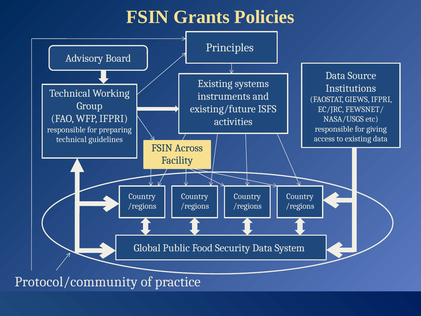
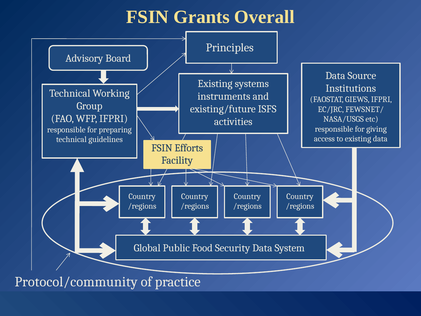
Policies: Policies -> Overall (264, 17)
Across: Across -> Efforts (189, 148)
